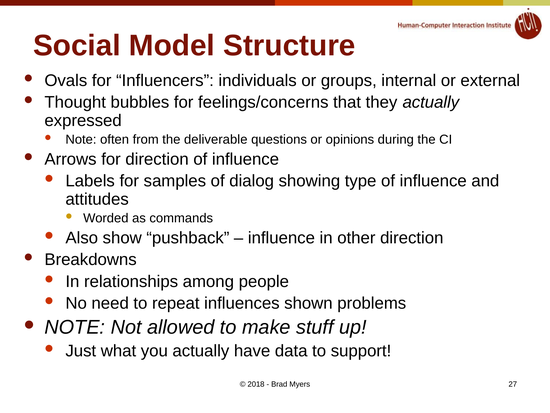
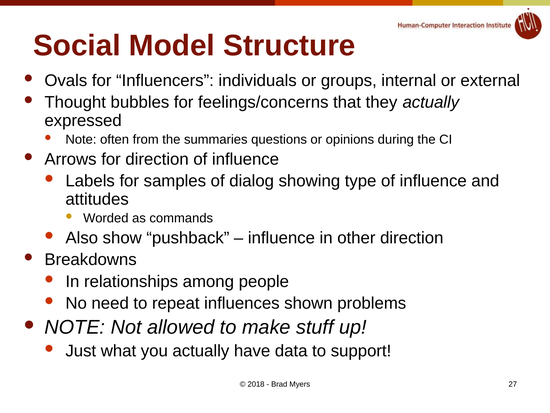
deliverable: deliverable -> summaries (216, 139)
